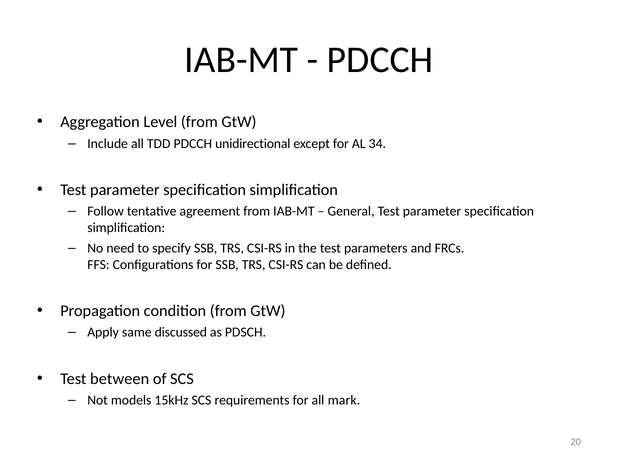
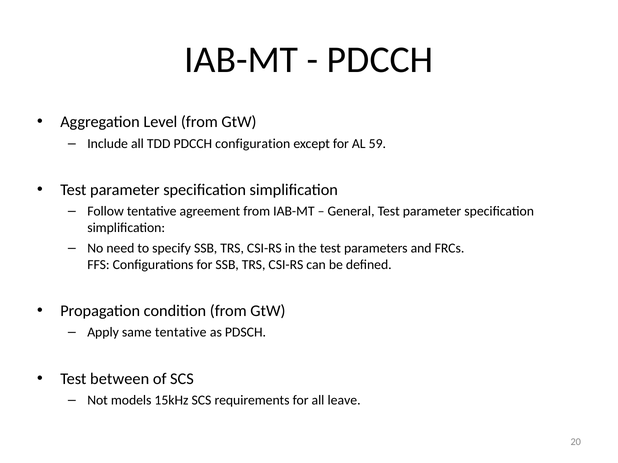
unidirectional: unidirectional -> configuration (253, 144)
34: 34 -> 59 (377, 144)
same discussed: discussed -> tentative (181, 333)
mark: mark -> leave (344, 401)
